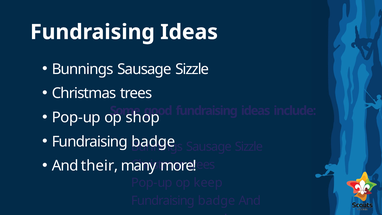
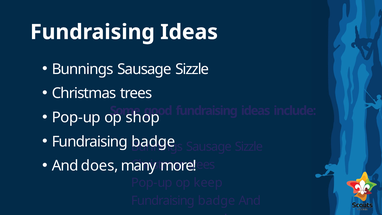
their: their -> does (100, 166)
